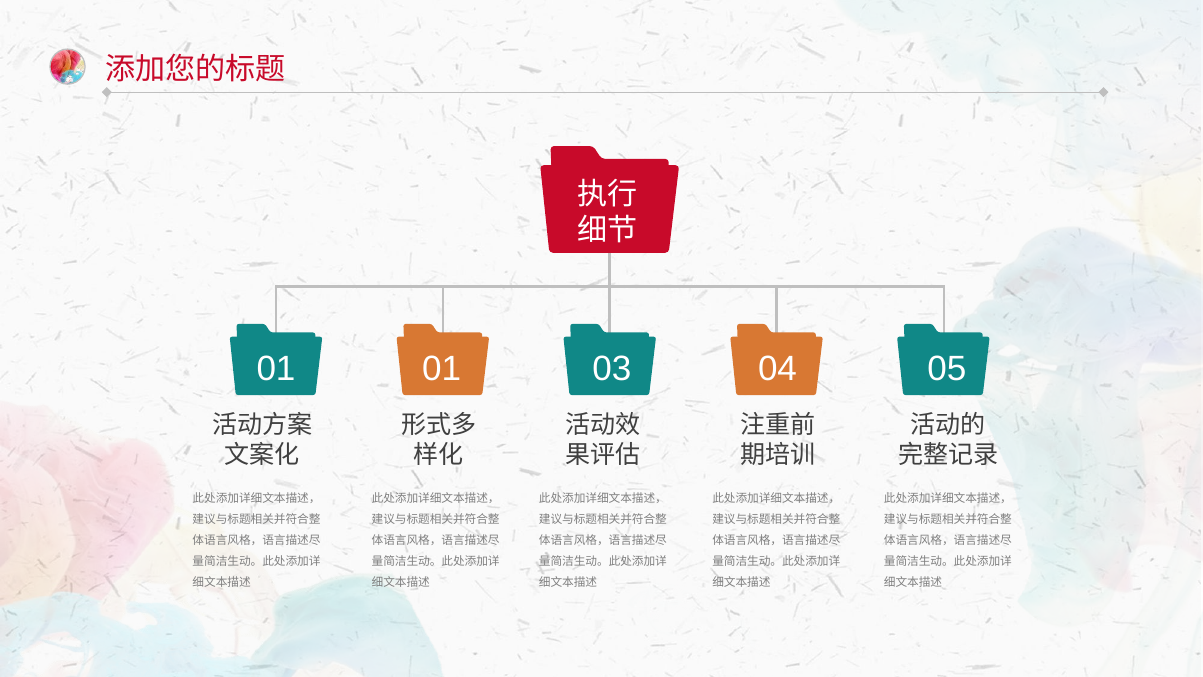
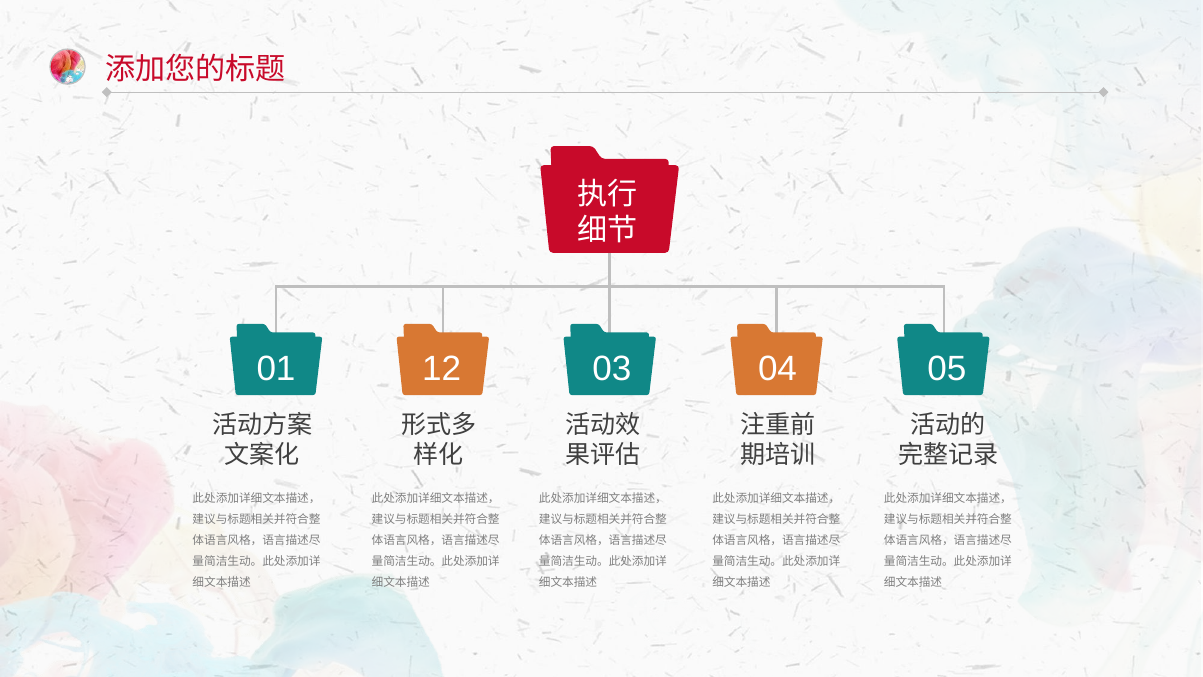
01 01: 01 -> 12 (442, 369)
